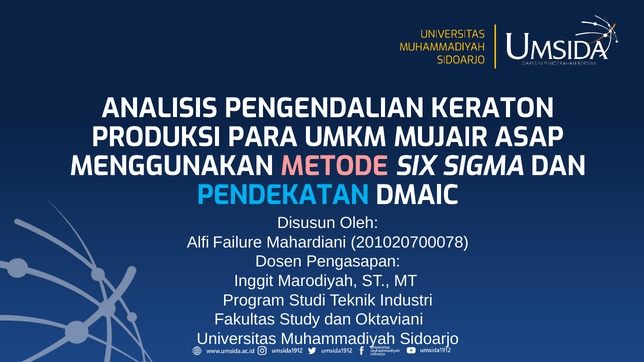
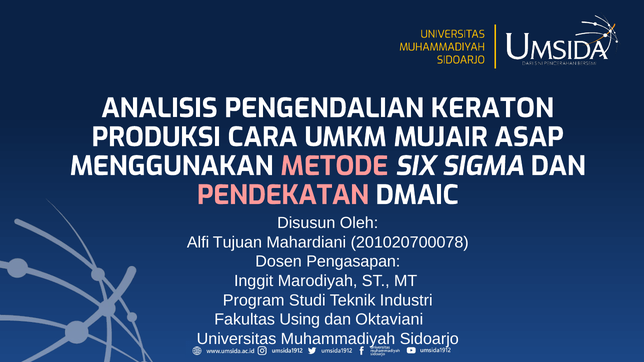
PARA: PARA -> CARA (263, 137)
PENDEKATAN colour: light blue -> pink (283, 195)
Failure: Failure -> Tujuan (237, 243)
Study: Study -> Using (300, 320)
